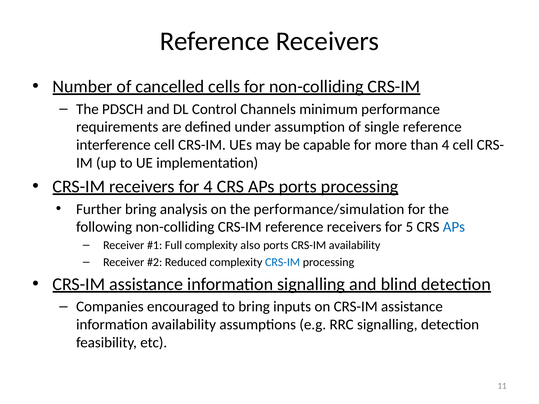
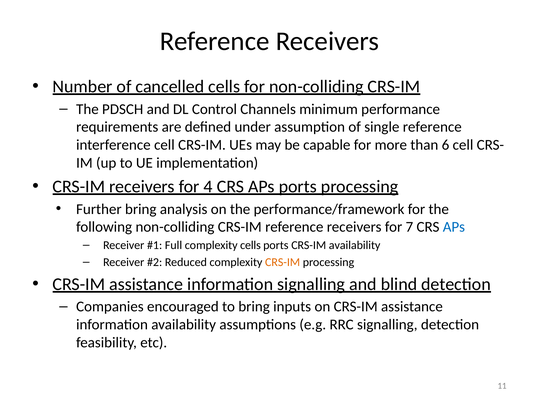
than 4: 4 -> 6 (445, 145)
performance/simulation: performance/simulation -> performance/framework (329, 209)
5: 5 -> 7 (409, 227)
complexity also: also -> cells (250, 246)
CRS-IM colour: blue -> orange (283, 262)
